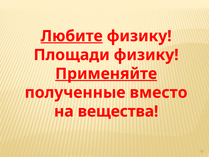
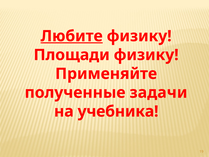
Применяйте underline: present -> none (106, 74)
вместо: вместо -> задачи (159, 92)
вещества: вещества -> учебника (118, 111)
